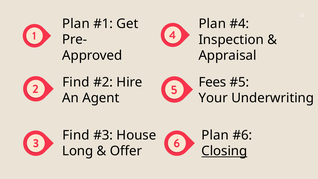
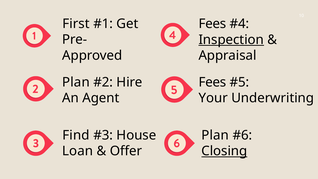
Plan: Plan -> First (76, 24)
Plan: Plan -> Fees (212, 24)
Inspection underline: none -> present (231, 40)
Find: Find -> Plan (76, 82)
Long: Long -> Loan (78, 151)
